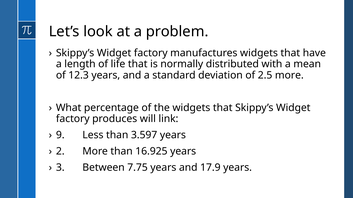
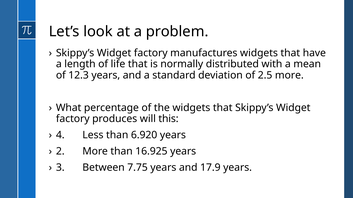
link: link -> this (169, 119)
9: 9 -> 4 (60, 135)
3.597: 3.597 -> 6.920 (144, 135)
